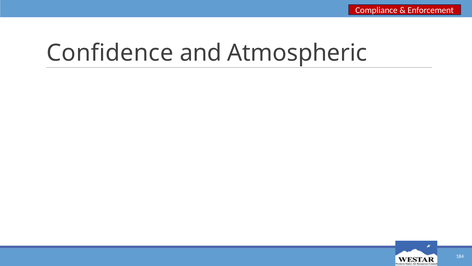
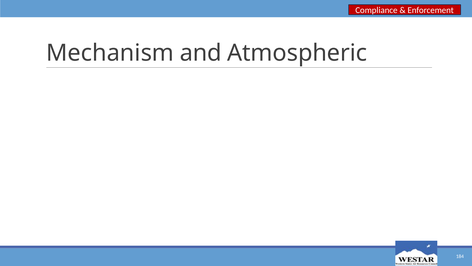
Confidence: Confidence -> Mechanism (110, 53)
